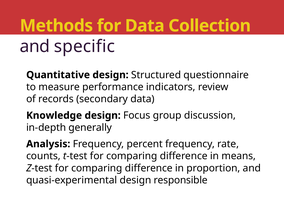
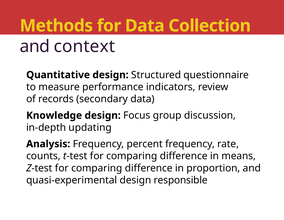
specific: specific -> context (84, 46)
generally: generally -> updating (90, 127)
